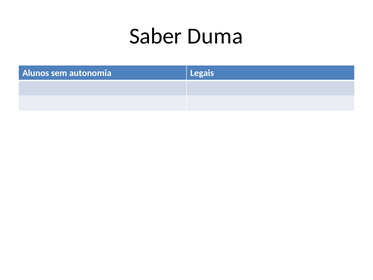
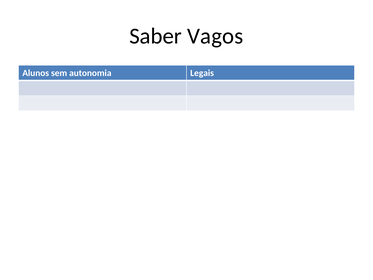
Duma: Duma -> Vagos (215, 36)
